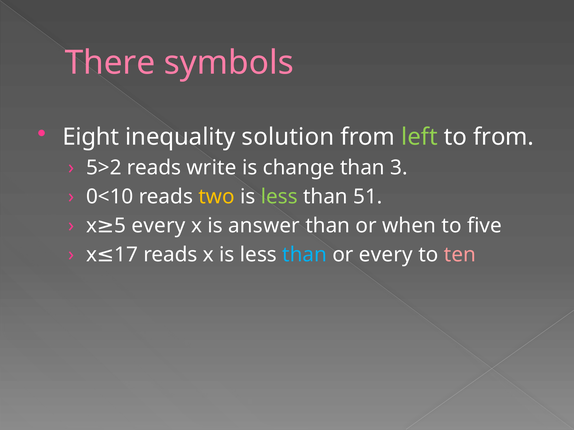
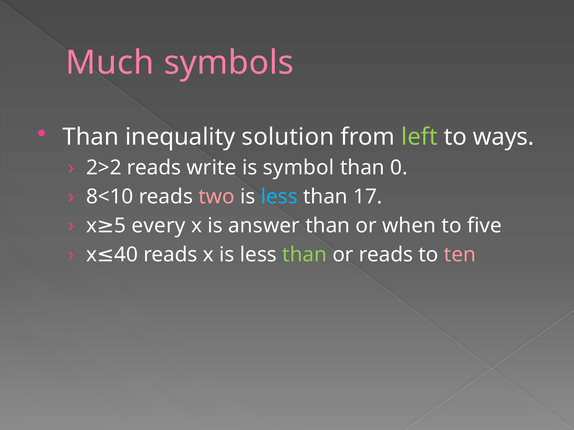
There: There -> Much (110, 63)
Eight: Eight -> Than (91, 137)
to from: from -> ways (504, 137)
5>2: 5>2 -> 2>2 (104, 168)
change: change -> symbol (299, 168)
3: 3 -> 0 (399, 168)
0<10: 0<10 -> 8<10 (110, 197)
two colour: yellow -> pink (217, 197)
less colour: light green -> light blue (279, 197)
51: 51 -> 17 (368, 197)
17: 17 -> 40 (126, 255)
than colour: light blue -> light green (305, 255)
or every: every -> reads (386, 255)
